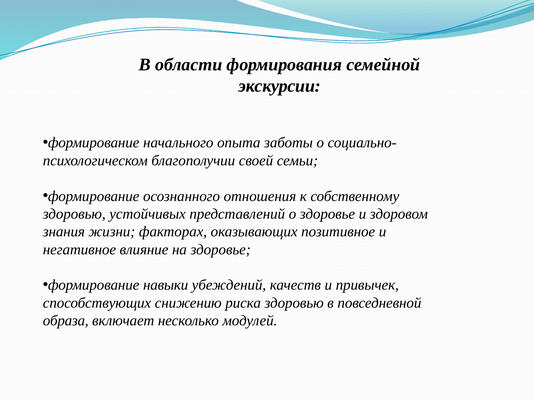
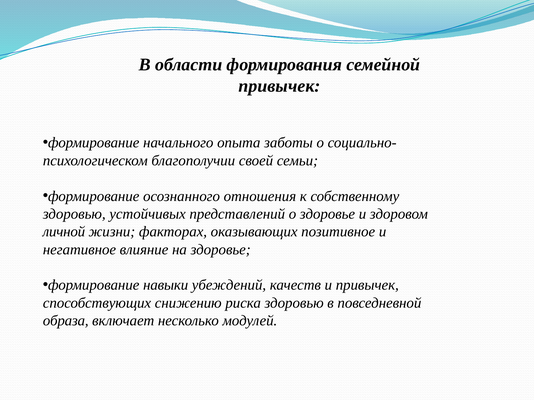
экскурсии: экскурсии -> привычек (280, 86)
знания: знания -> личной (64, 232)
